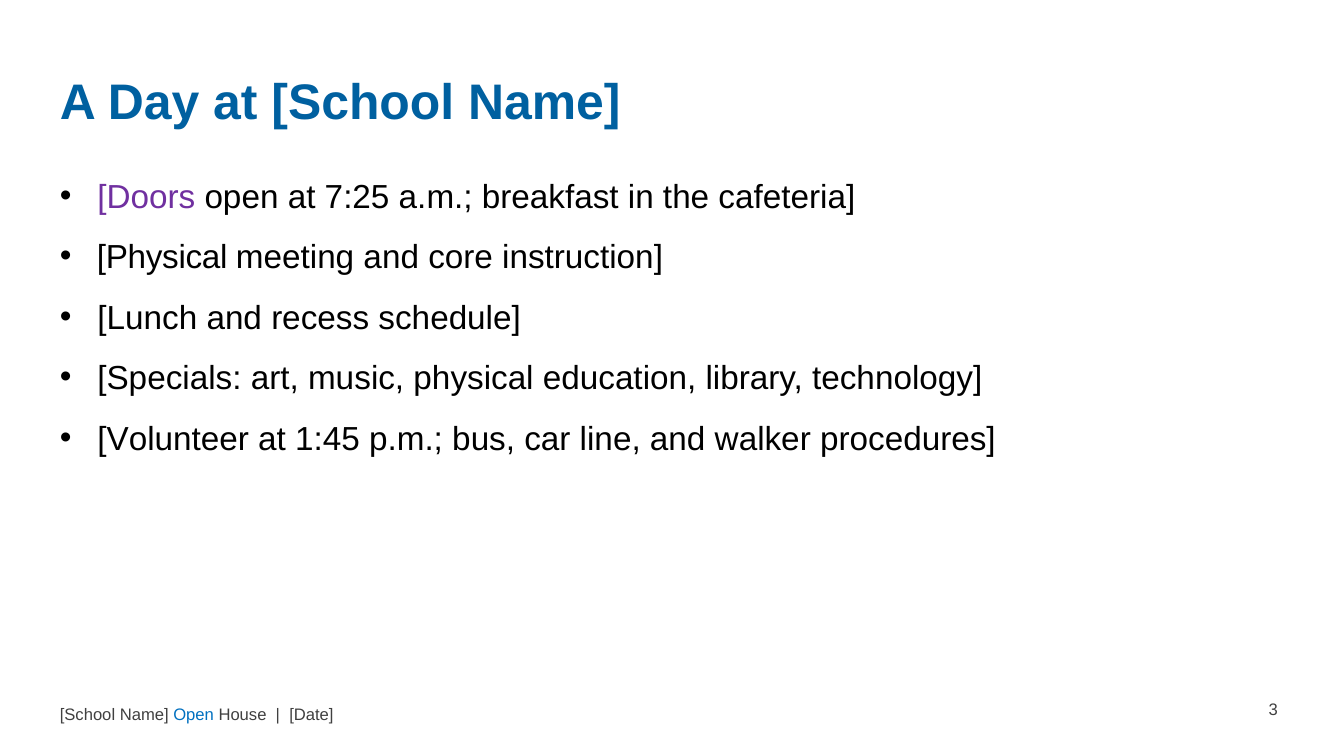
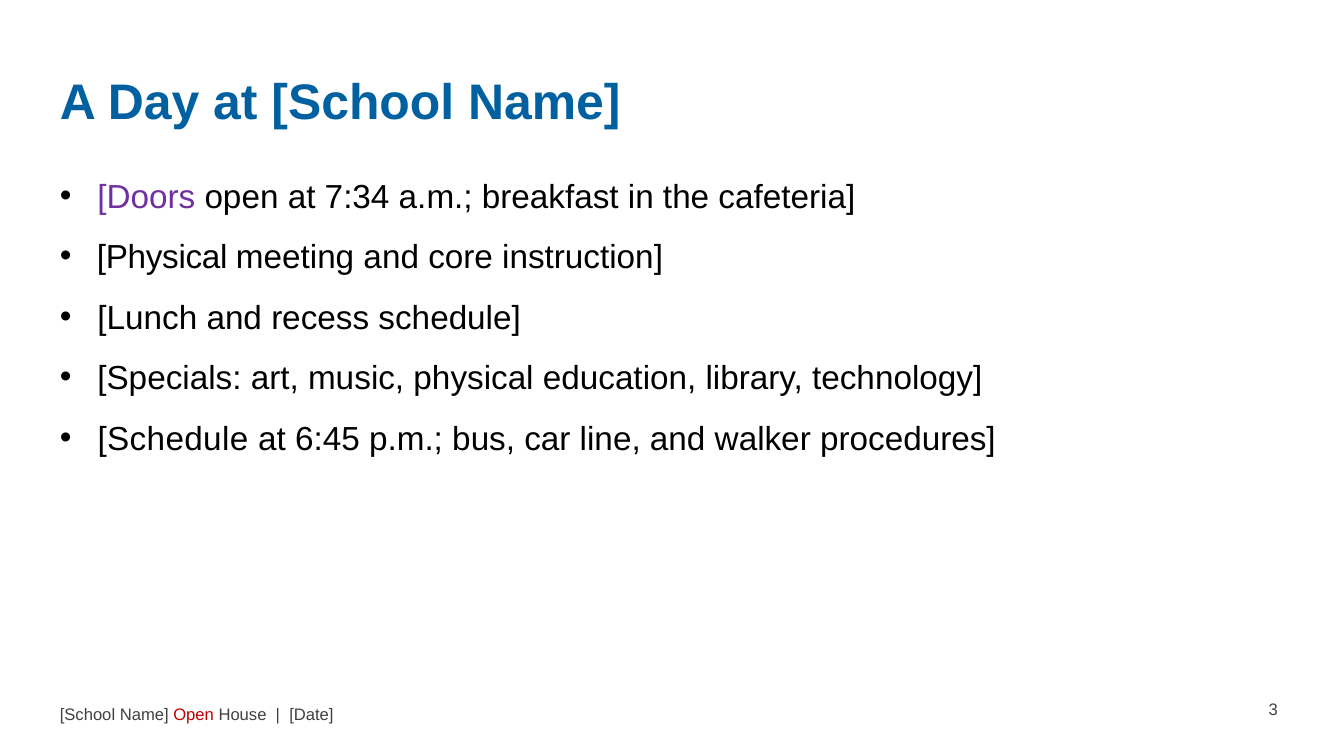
7:25: 7:25 -> 7:34 (357, 197)
Volunteer: Volunteer -> Schedule (173, 439)
1:45: 1:45 -> 6:45 (328, 439)
Open colour: blue -> red (194, 715)
